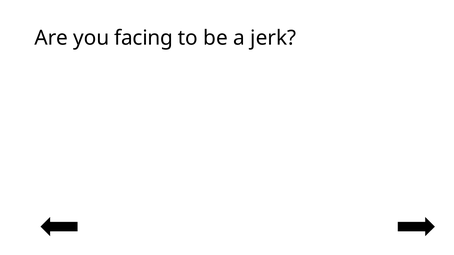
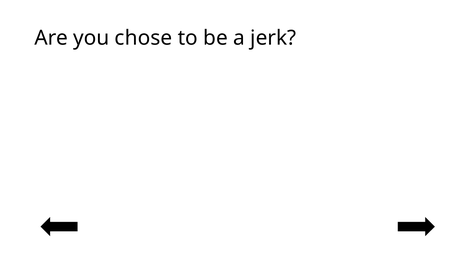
facing: facing -> chose (143, 38)
